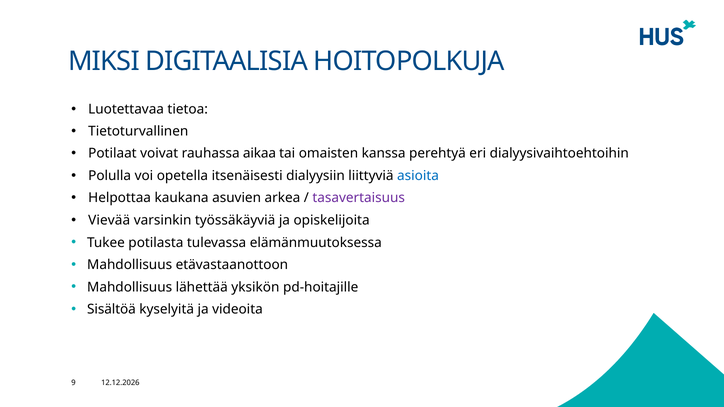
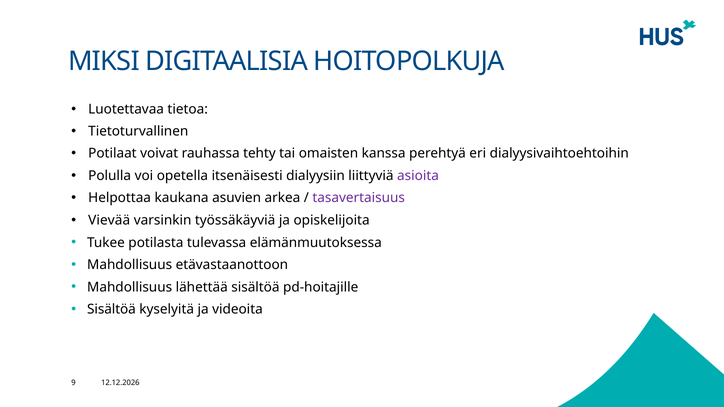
aikaa: aikaa -> tehty (259, 154)
asioita colour: blue -> purple (418, 176)
lähettää yksikön: yksikön -> sisältöä (255, 287)
